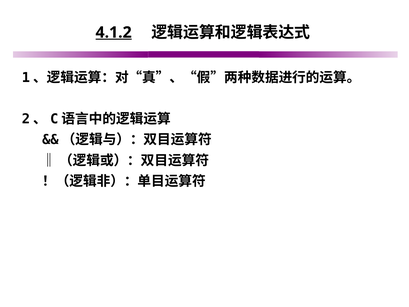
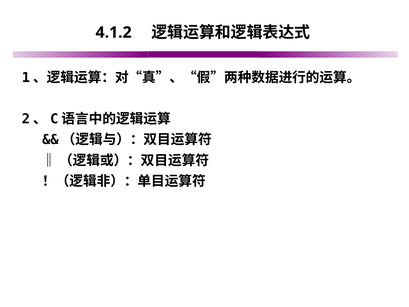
4.1.2 underline: present -> none (114, 32)
